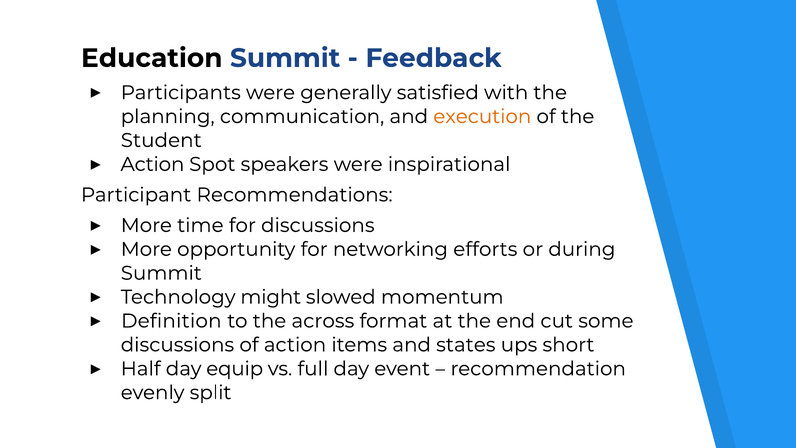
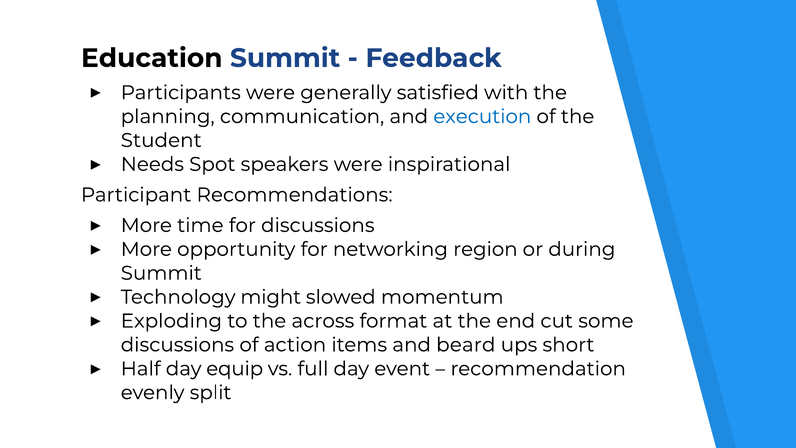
execution colour: orange -> blue (482, 116)
Action: Action -> Needs (152, 164)
efforts: efforts -> region (485, 249)
Definition: Definition -> Exploding (171, 321)
states: states -> beard (466, 345)
